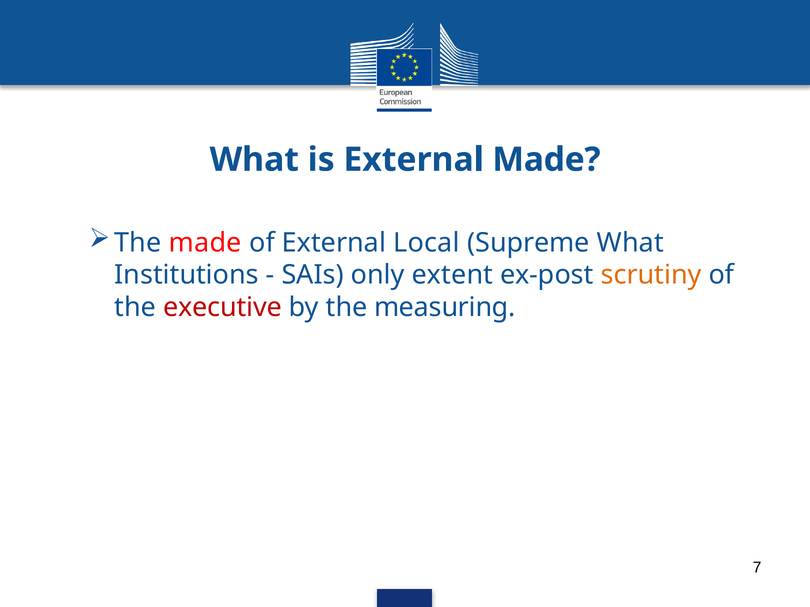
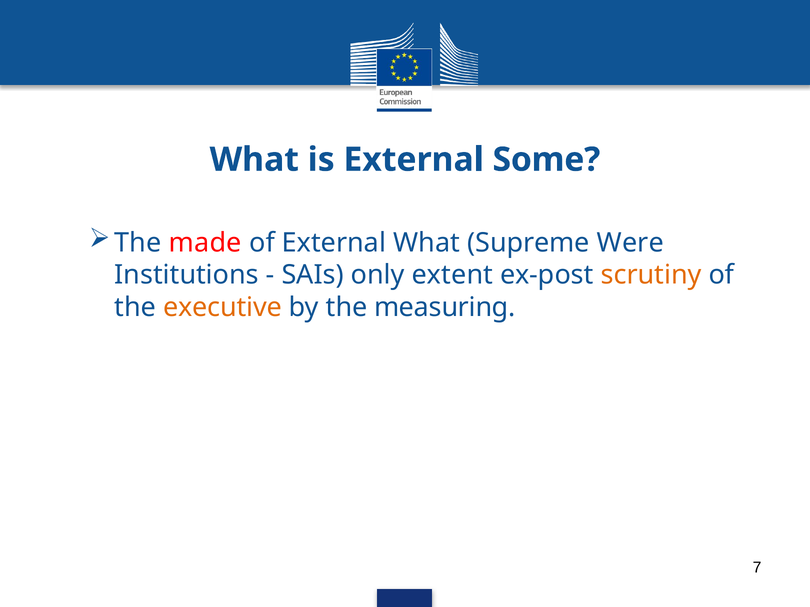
External Made: Made -> Some (546, 160)
External Local: Local -> What (427, 243)
Supreme What: What -> Were (630, 243)
executive colour: red -> orange (223, 308)
